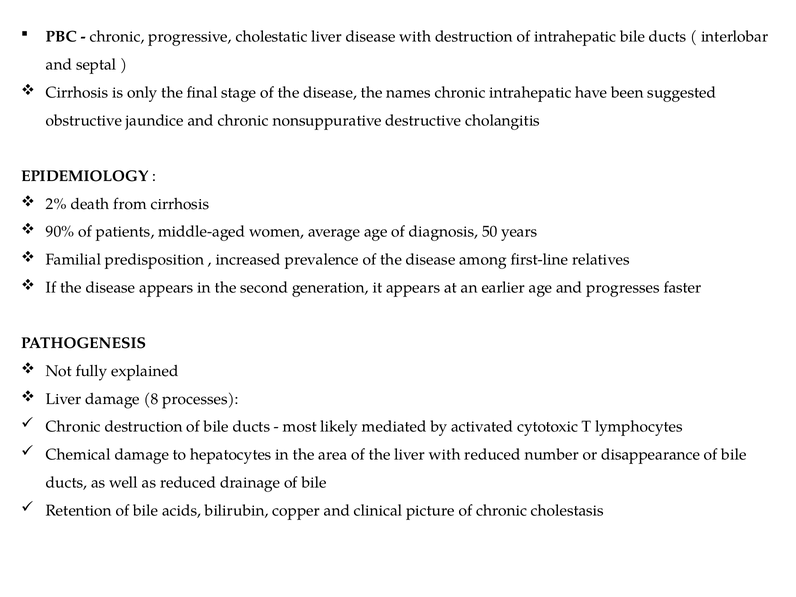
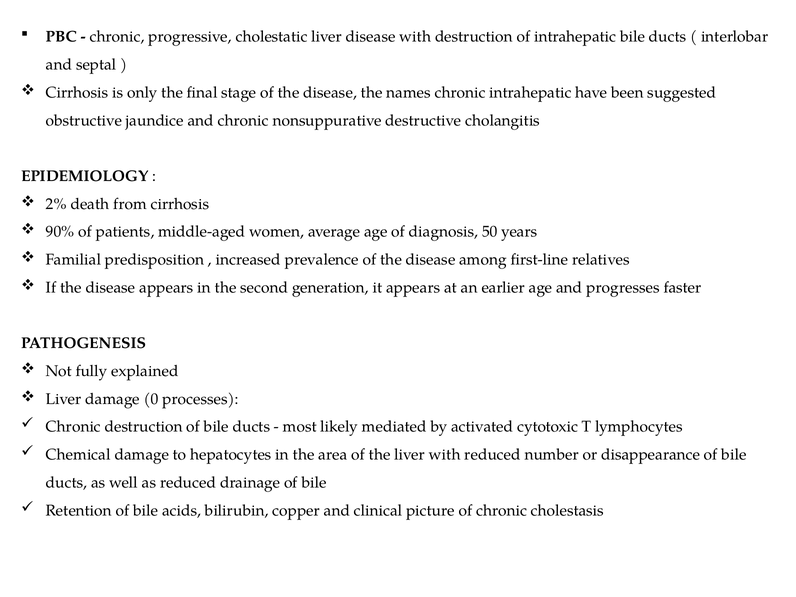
8: 8 -> 0 (151, 399)
